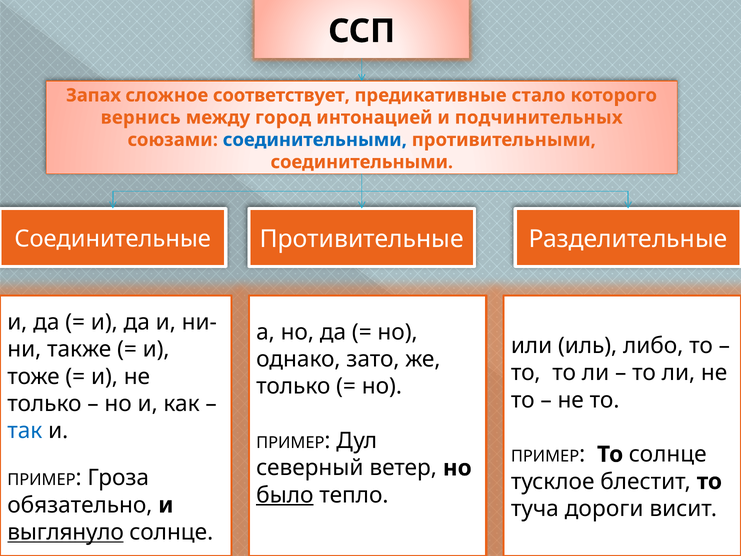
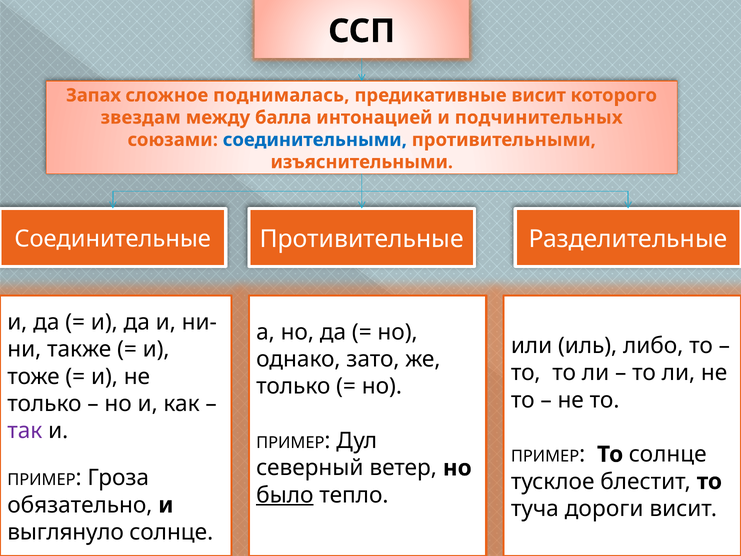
соответствует: соответствует -> поднималась (281, 95)
предикативные стало: стало -> висит (539, 95)
вернись: вернись -> звездам (141, 118)
город: город -> балла (283, 118)
соединительными: соединительными -> изъяснительными (362, 162)
так colour: blue -> purple (25, 431)
выглянуло underline: present -> none (66, 532)
